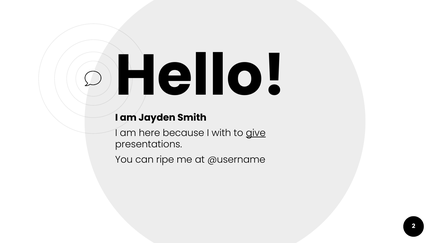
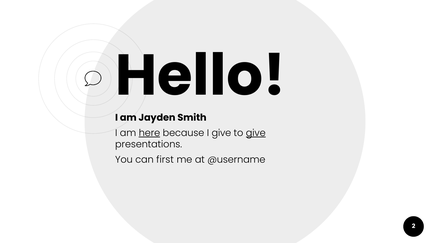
here underline: none -> present (149, 133)
I with: with -> give (221, 133)
ripe: ripe -> first (165, 159)
